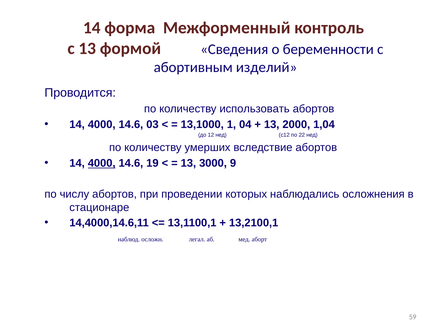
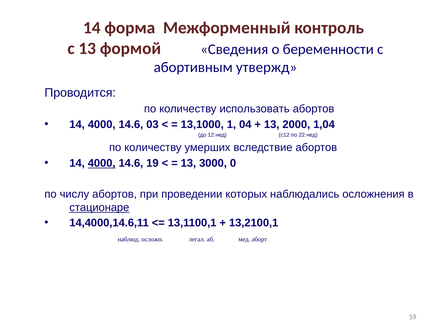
изделий: изделий -> утвержд (267, 67)
9: 9 -> 0 (233, 163)
стационаре underline: none -> present (99, 208)
